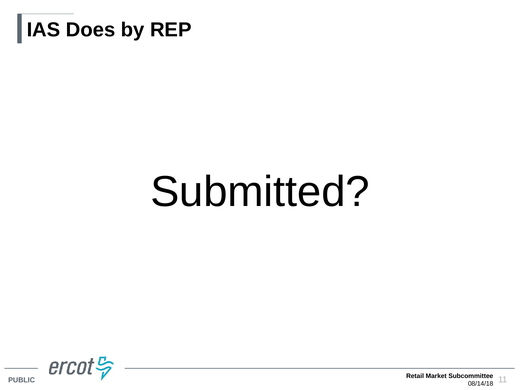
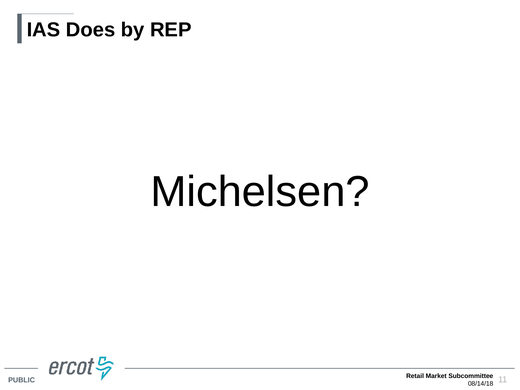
Submitted: Submitted -> Michelsen (260, 192)
